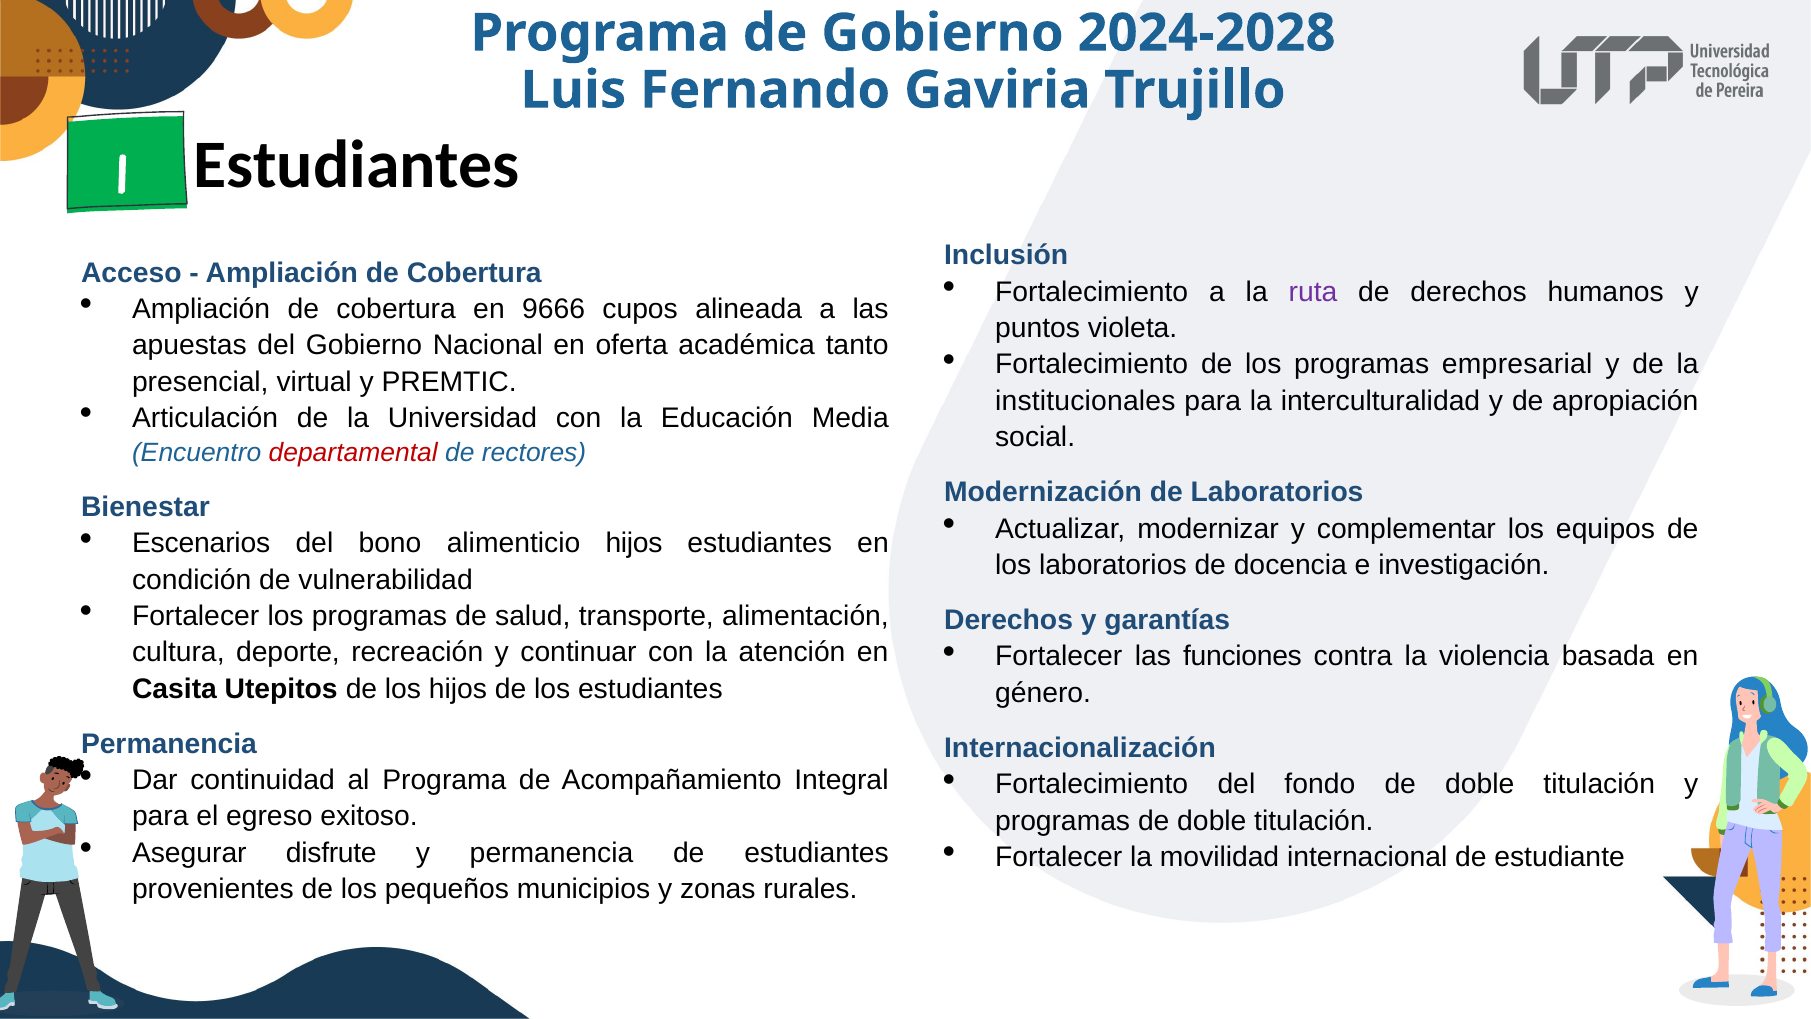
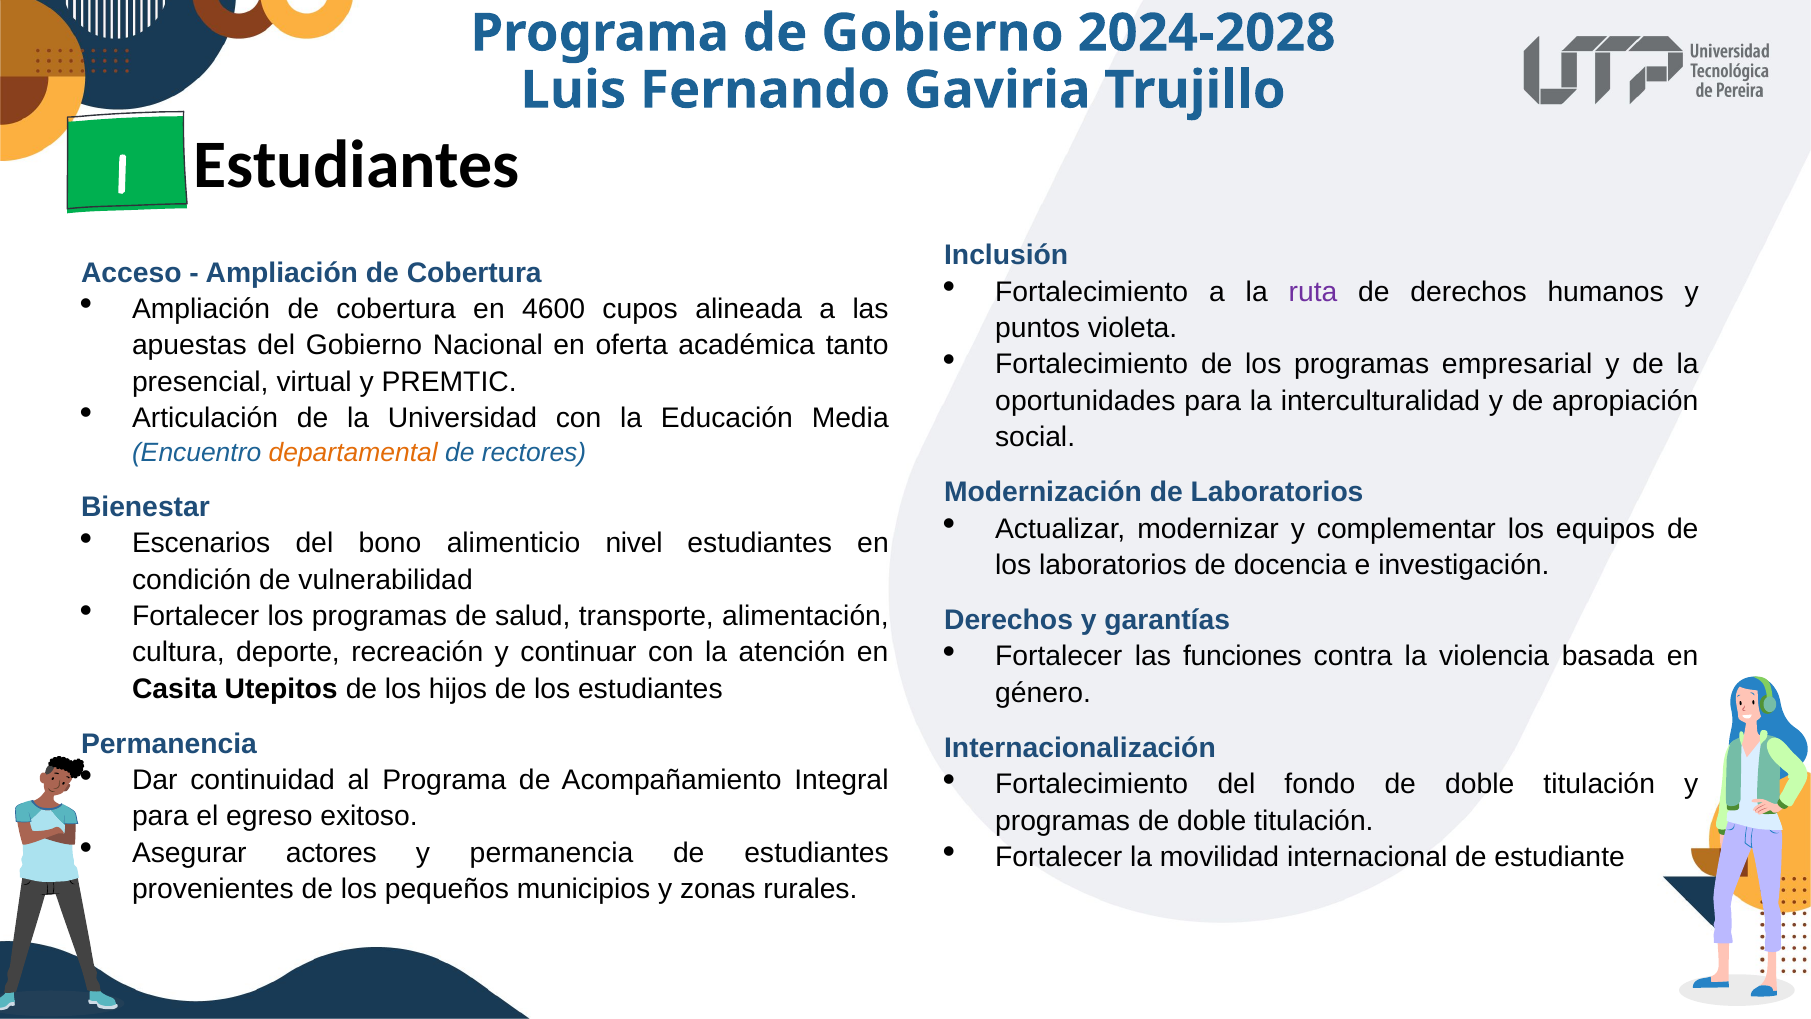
9666: 9666 -> 4600 (554, 309)
institucionales: institucionales -> oportunidades (1085, 401)
departamental colour: red -> orange (353, 453)
alimenticio hijos: hijos -> nivel (634, 543)
disfrute: disfrute -> actores (331, 853)
